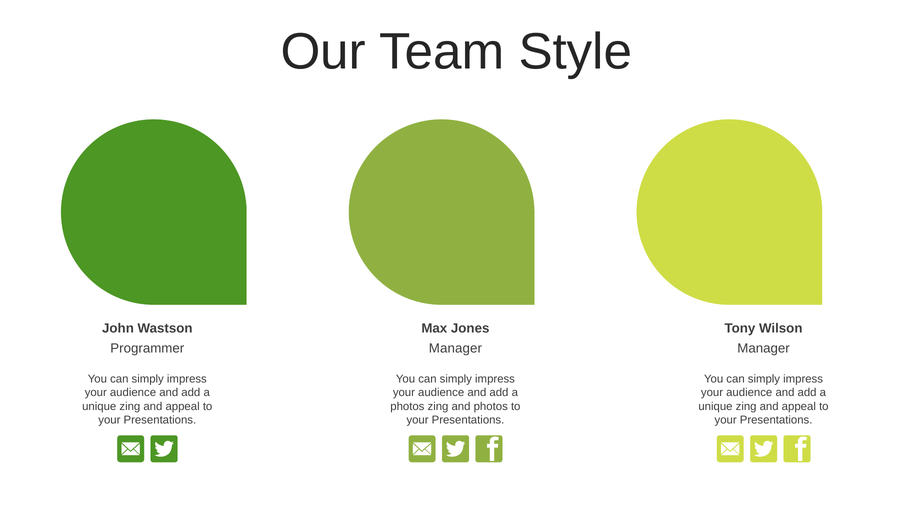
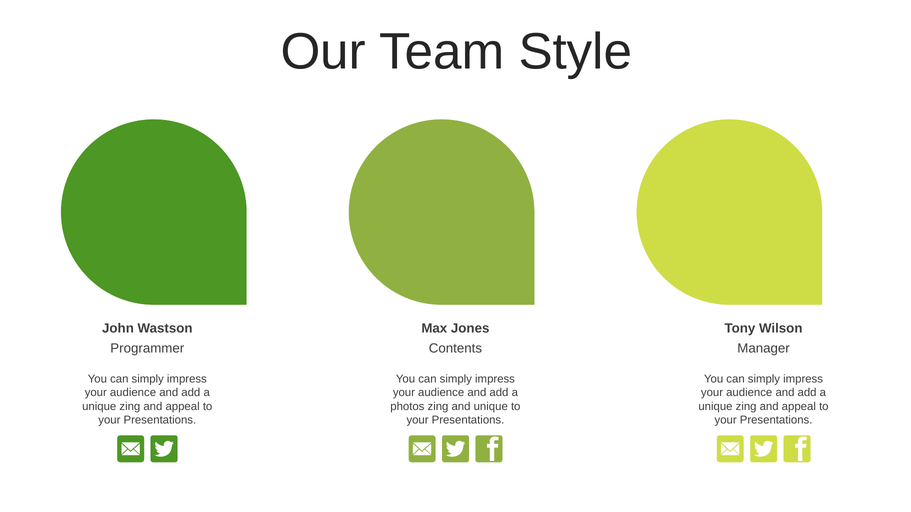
Manager: Manager -> Contents (455, 349)
and photos: photos -> unique (491, 407)
